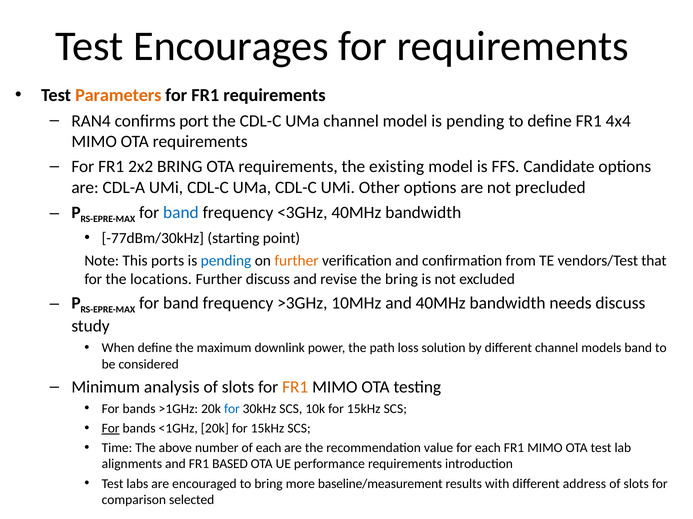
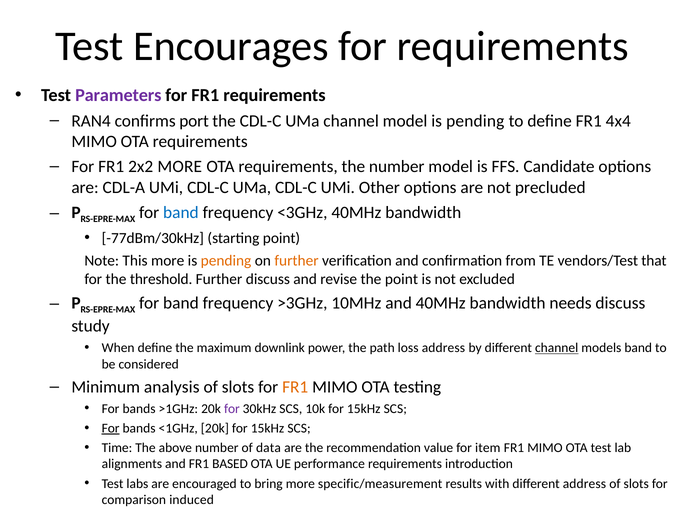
Parameters colour: orange -> purple (118, 95)
2x2 BRING: BRING -> MORE (180, 167)
the existing: existing -> number (397, 167)
This ports: ports -> more (168, 261)
pending colour: blue -> orange (226, 261)
locations: locations -> threshold (161, 279)
the bring: bring -> point (401, 279)
loss solution: solution -> address (443, 348)
channel underline: none -> present (557, 348)
for colour: blue -> purple (232, 409)
of each: each -> data (268, 449)
for each: each -> item (488, 449)
baseline/measurement: baseline/measurement -> specific/measurement (380, 484)
selected: selected -> induced (192, 501)
